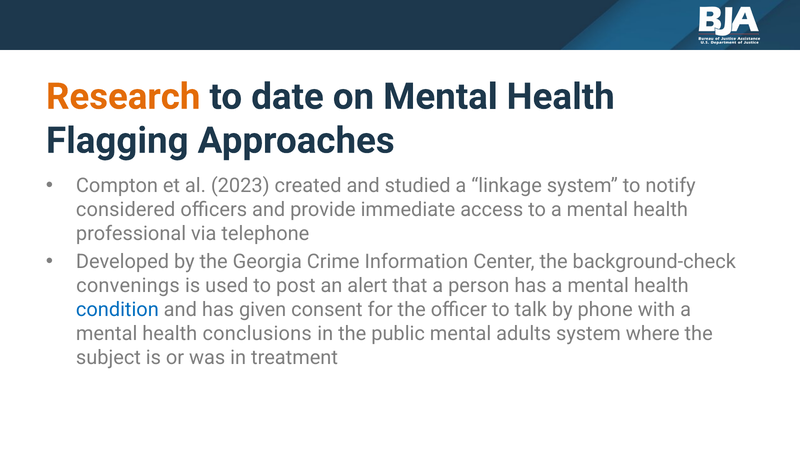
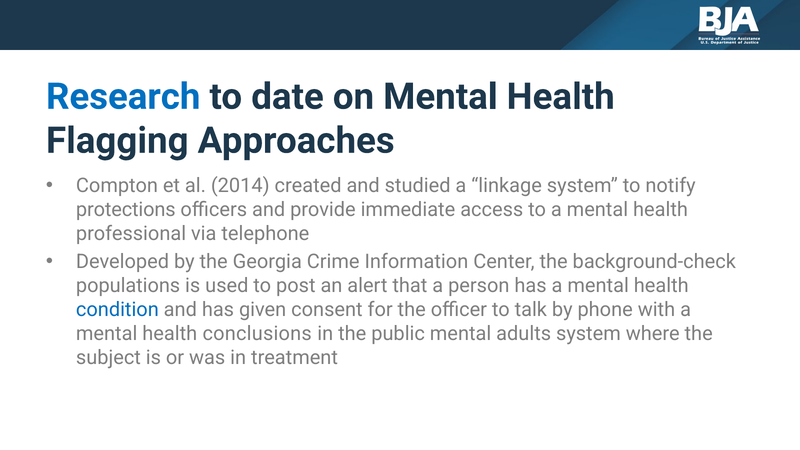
Research colour: orange -> blue (123, 97)
2023: 2023 -> 2014 (240, 186)
considered: considered -> protections (126, 210)
convenings: convenings -> populations (128, 286)
